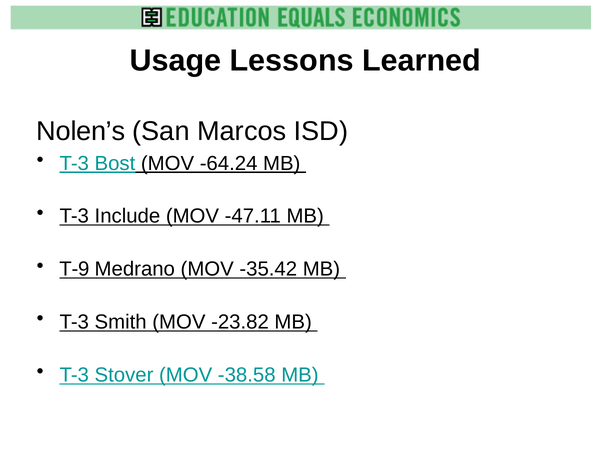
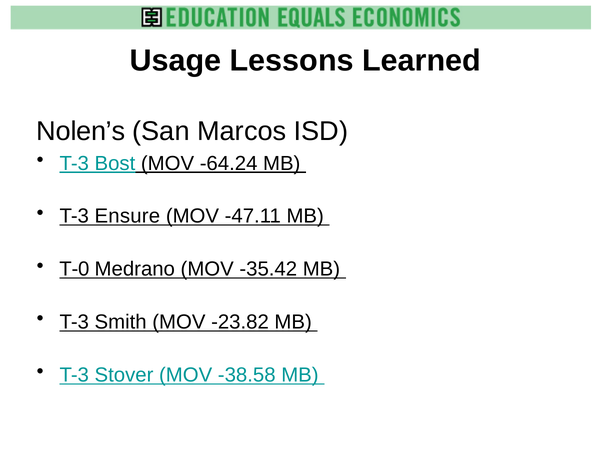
Include: Include -> Ensure (127, 216)
T-9: T-9 -> T-0 (74, 269)
